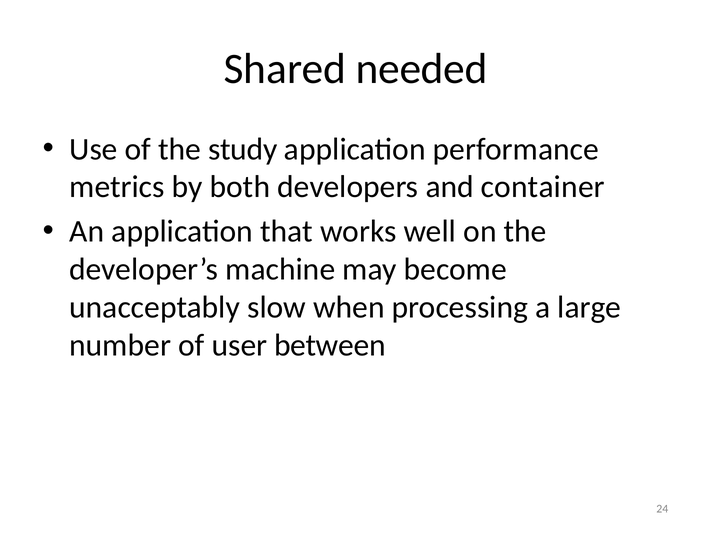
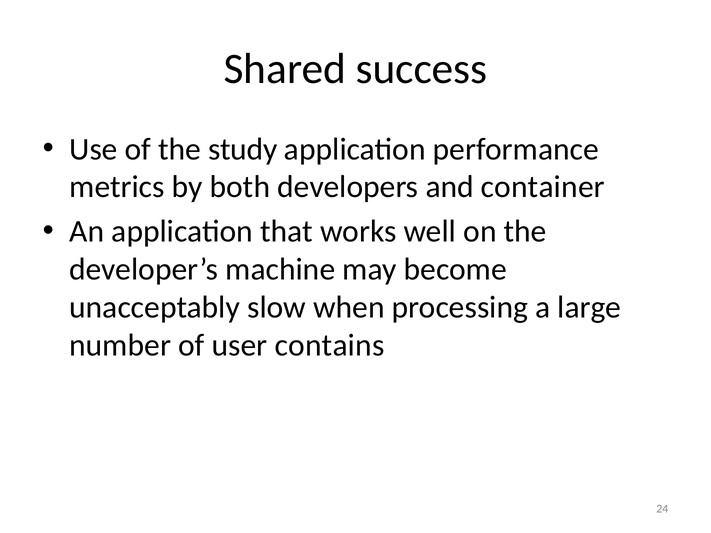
needed: needed -> success (422, 69)
between: between -> contains (330, 345)
